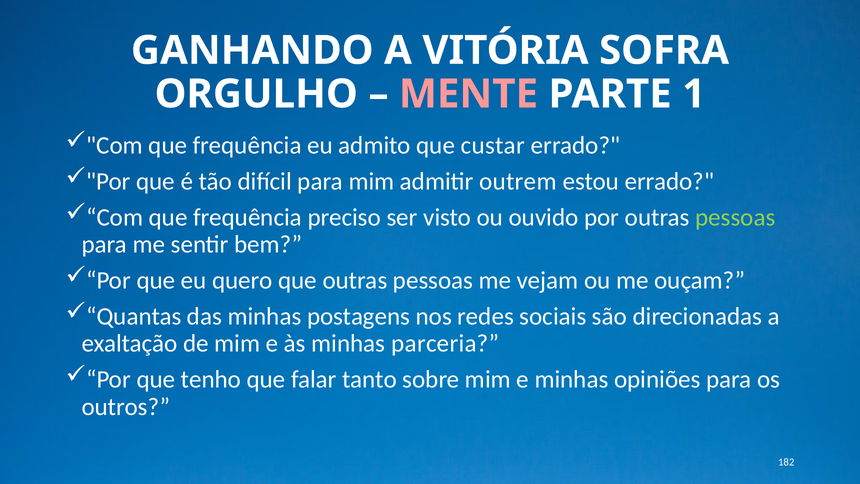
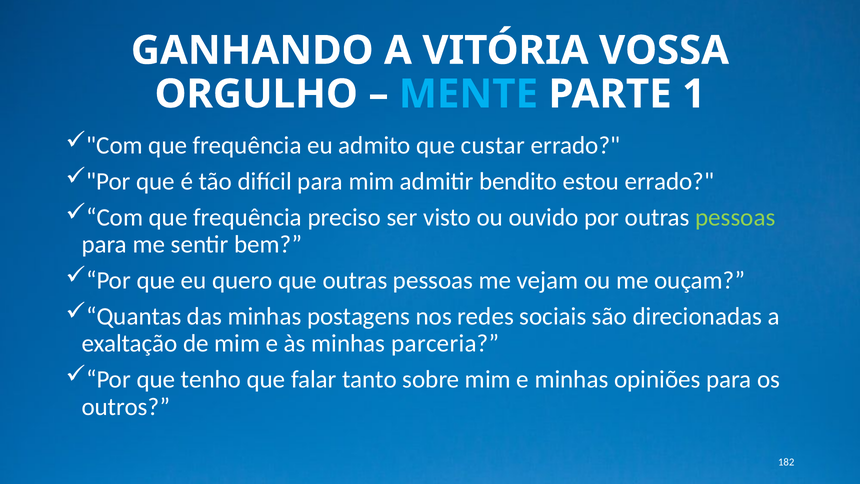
SOFRA: SOFRA -> VOSSA (664, 50)
MENTE colour: pink -> light blue (468, 94)
outrem: outrem -> bendito (518, 181)
